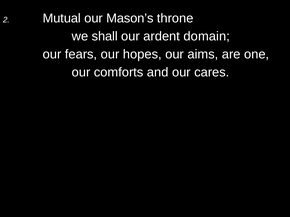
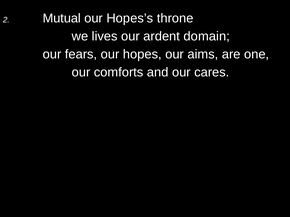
Mason’s: Mason’s -> Hopes’s (130, 18)
shall: shall -> lives (105, 36)
